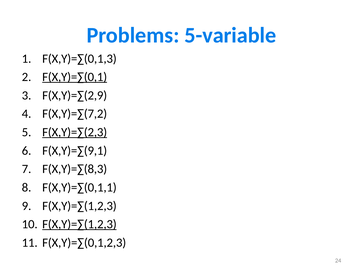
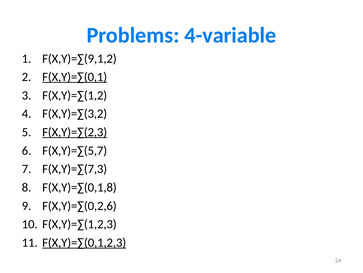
5-variable: 5-variable -> 4-variable (230, 35)
F(X,Y)=∑(0,1,3: F(X,Y)=∑(0,1,3 -> F(X,Y)=∑(9,1,2 (79, 58)
F(X,Y)=∑(2,9: F(X,Y)=∑(2,9 -> F(X,Y)=∑(1,2 (75, 95)
F(X,Y)=∑(7,2: F(X,Y)=∑(7,2 -> F(X,Y)=∑(3,2 (75, 114)
F(X,Y)=∑(9,1: F(X,Y)=∑(9,1 -> F(X,Y)=∑(5,7 (75, 150)
F(X,Y)=∑(8,3: F(X,Y)=∑(8,3 -> F(X,Y)=∑(7,3 (75, 169)
F(X,Y)=∑(0,1,1: F(X,Y)=∑(0,1,1 -> F(X,Y)=∑(0,1,8 (79, 187)
F(X,Y)=∑(1,2,3: F(X,Y)=∑(1,2,3 -> F(X,Y)=∑(0,2,6 (79, 205)
F(X,Y)=∑(1,2,3 underline: present -> none (79, 224)
F(X,Y)=∑(0,1,2,3 underline: none -> present (84, 242)
